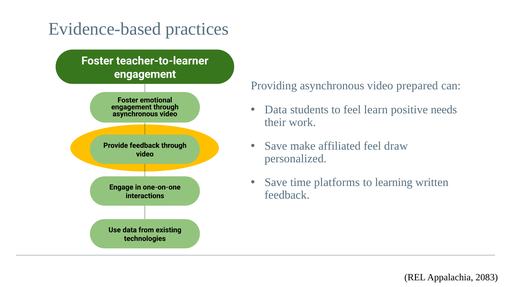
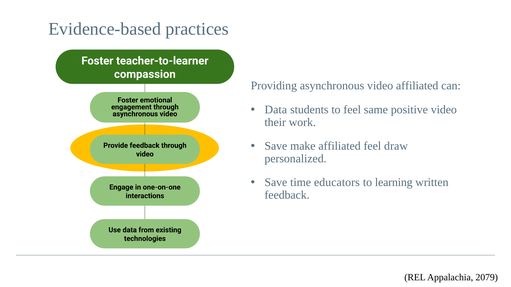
engagement: engagement -> compassion (145, 74)
video prepared: prepared -> affiliated (417, 86)
learn: learn -> same (376, 110)
positive needs: needs -> video (444, 110)
platforms: platforms -> educators (337, 183)
2083: 2083 -> 2079 (487, 278)
